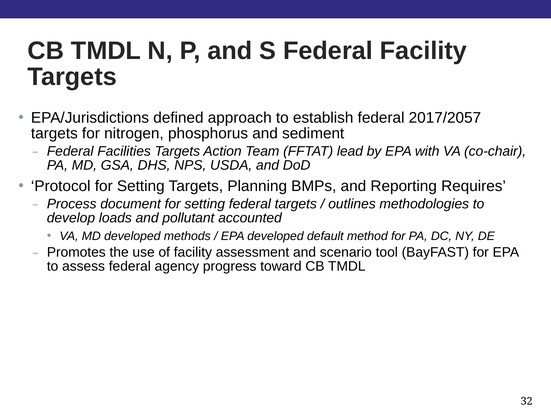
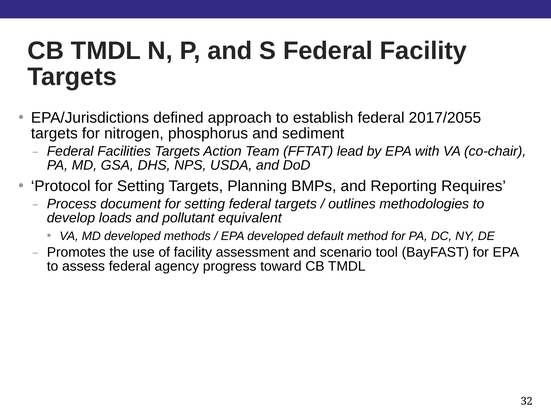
2017/2057: 2017/2057 -> 2017/2055 (445, 118)
accounted: accounted -> equivalent (250, 218)
